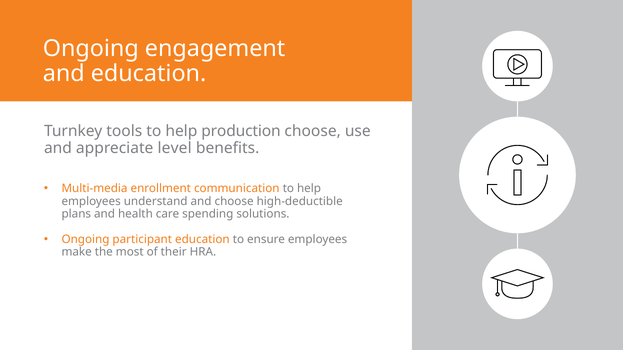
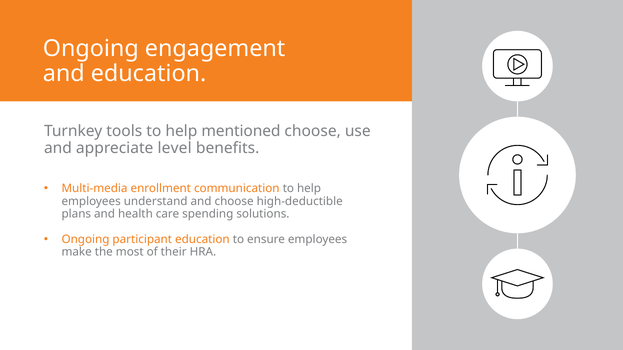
production: production -> mentioned (241, 131)
